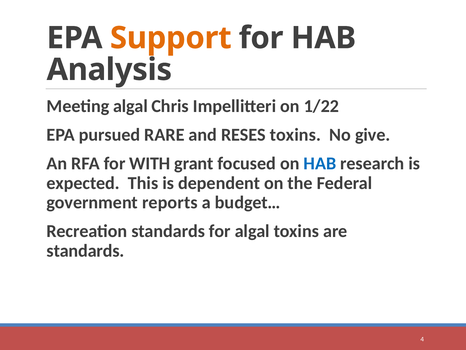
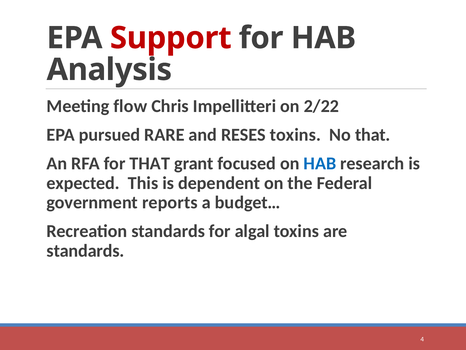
Support colour: orange -> red (171, 38)
Meeting algal: algal -> flow (130, 106)
1/22: 1/22 -> 2/22 (321, 106)
No give: give -> that (373, 135)
for WITH: WITH -> THAT (150, 163)
